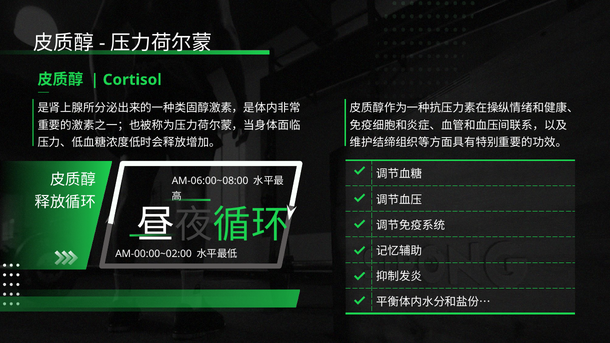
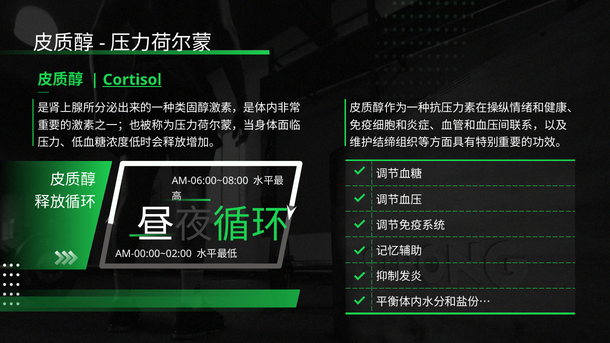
Cortisol underline: none -> present (132, 80)
